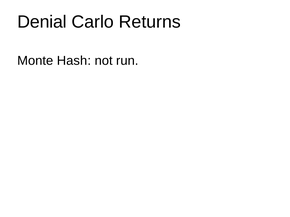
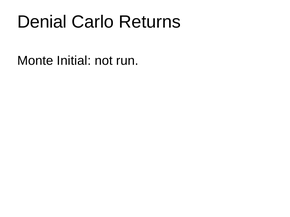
Hash: Hash -> Initial (74, 61)
